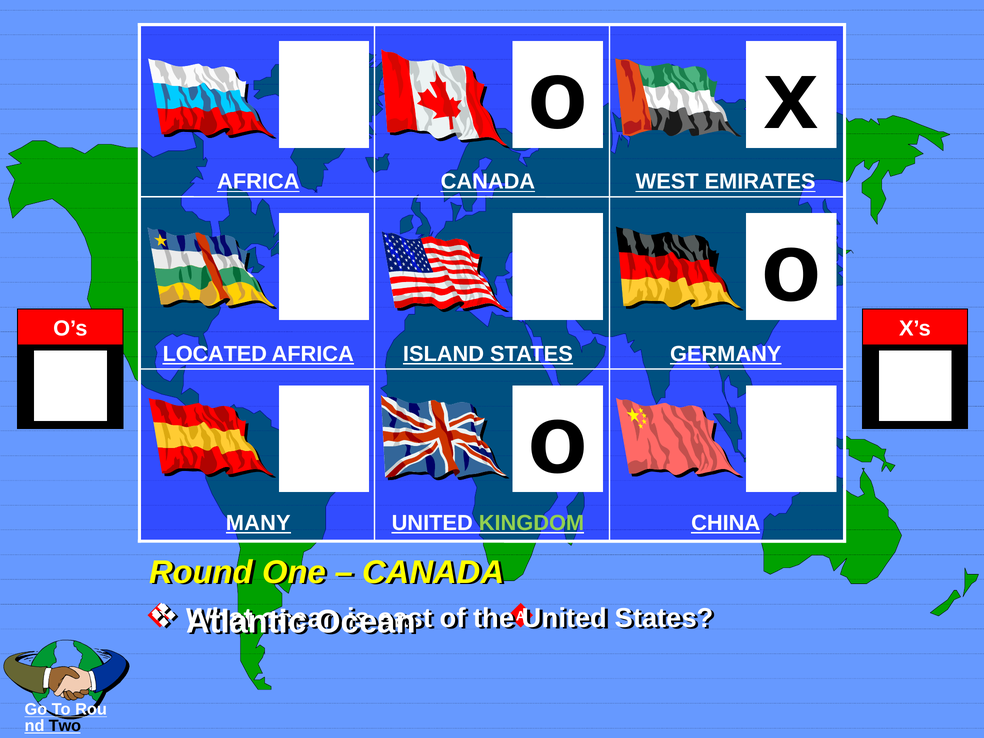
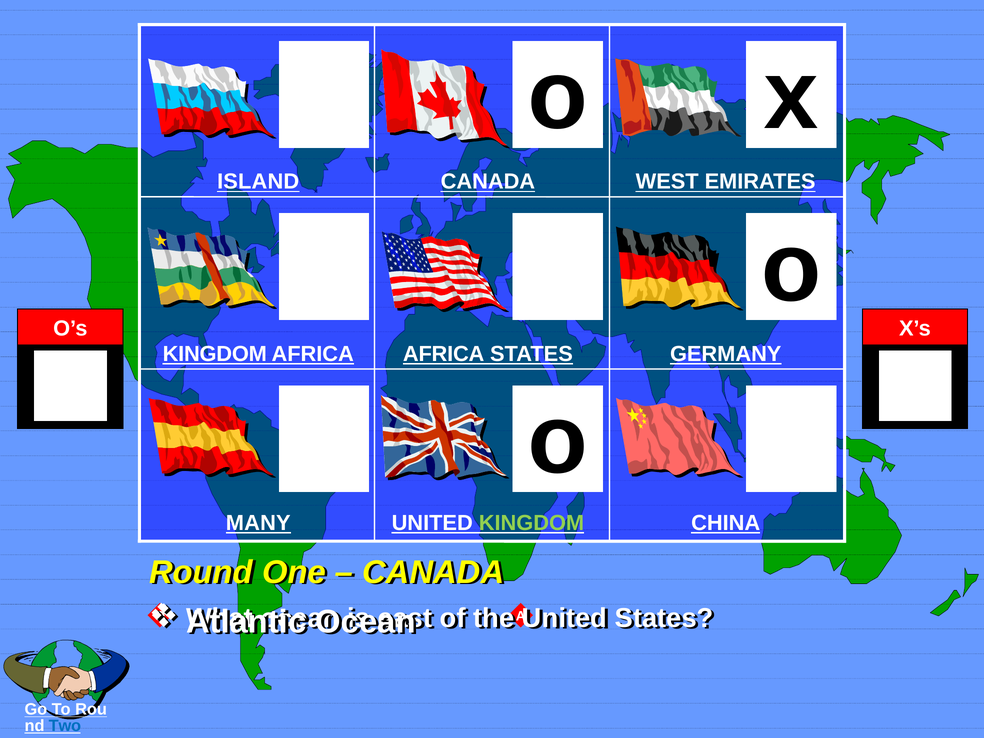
AFRICA: AFRICA -> ISLAND (258, 182)
LOCATED: LOCATED -> KINGDOM (215, 354)
AFRICA ISLAND: ISLAND -> AFRICA (444, 354)
Two colour: black -> blue (65, 726)
